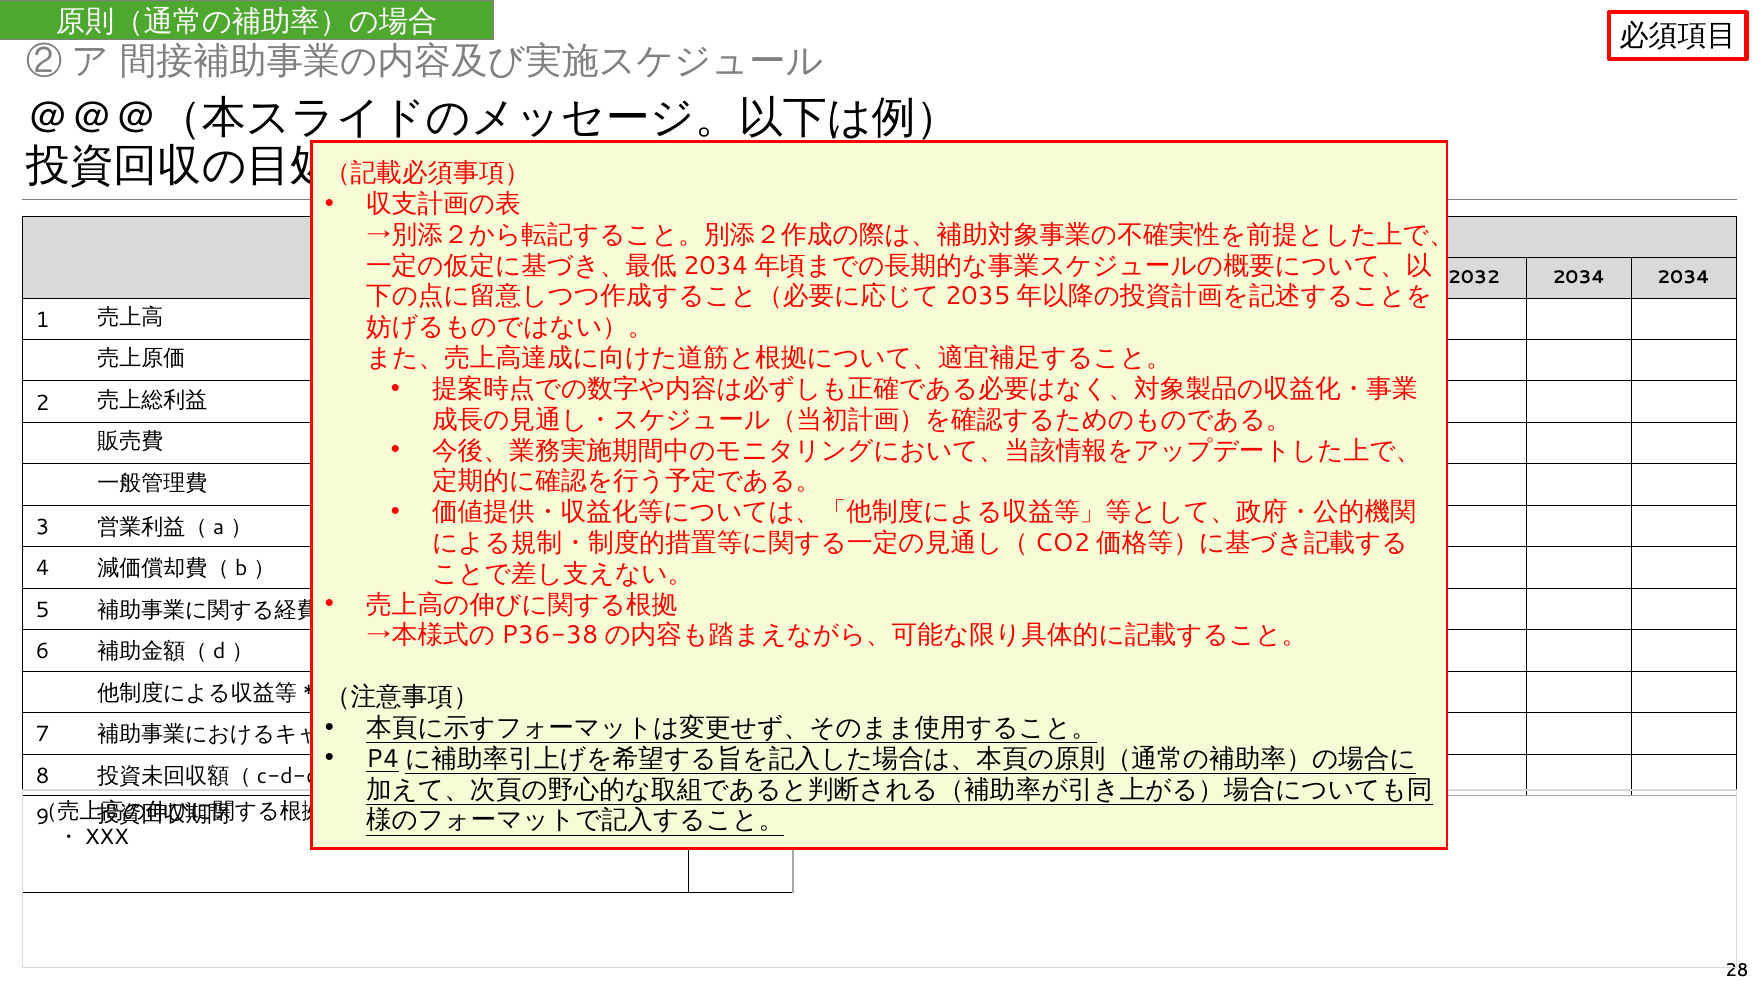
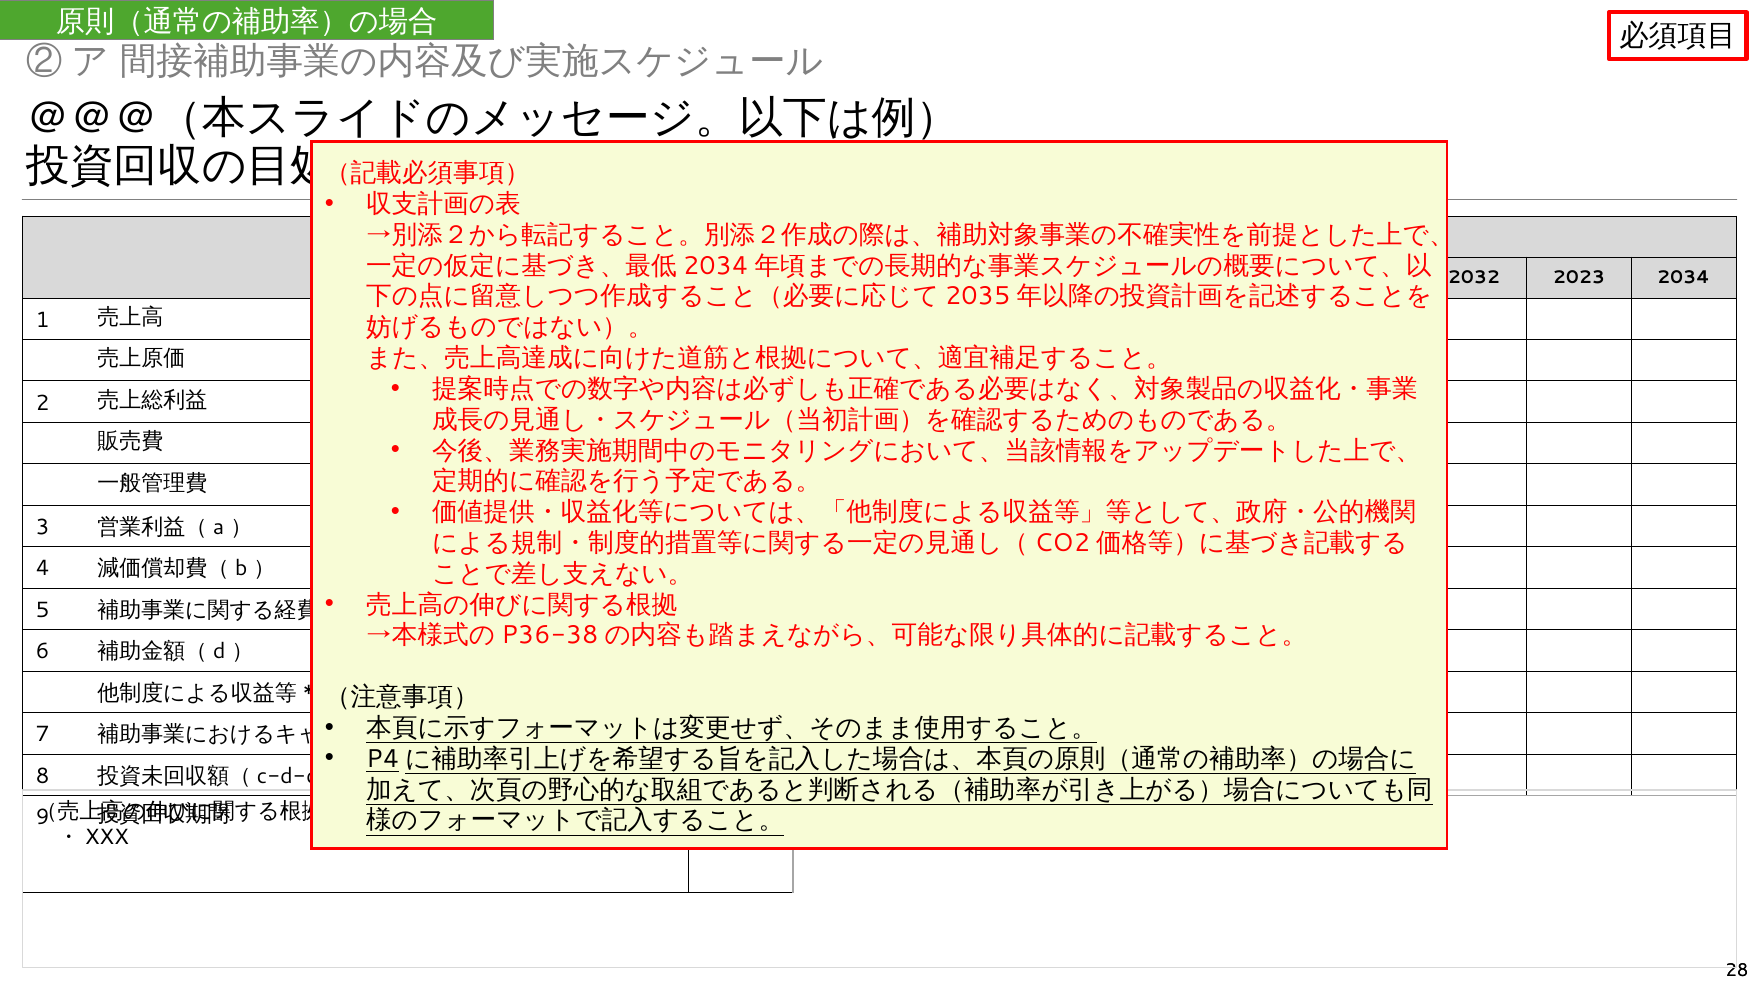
2032 2034: 2034 -> 2023 (1579, 277)
